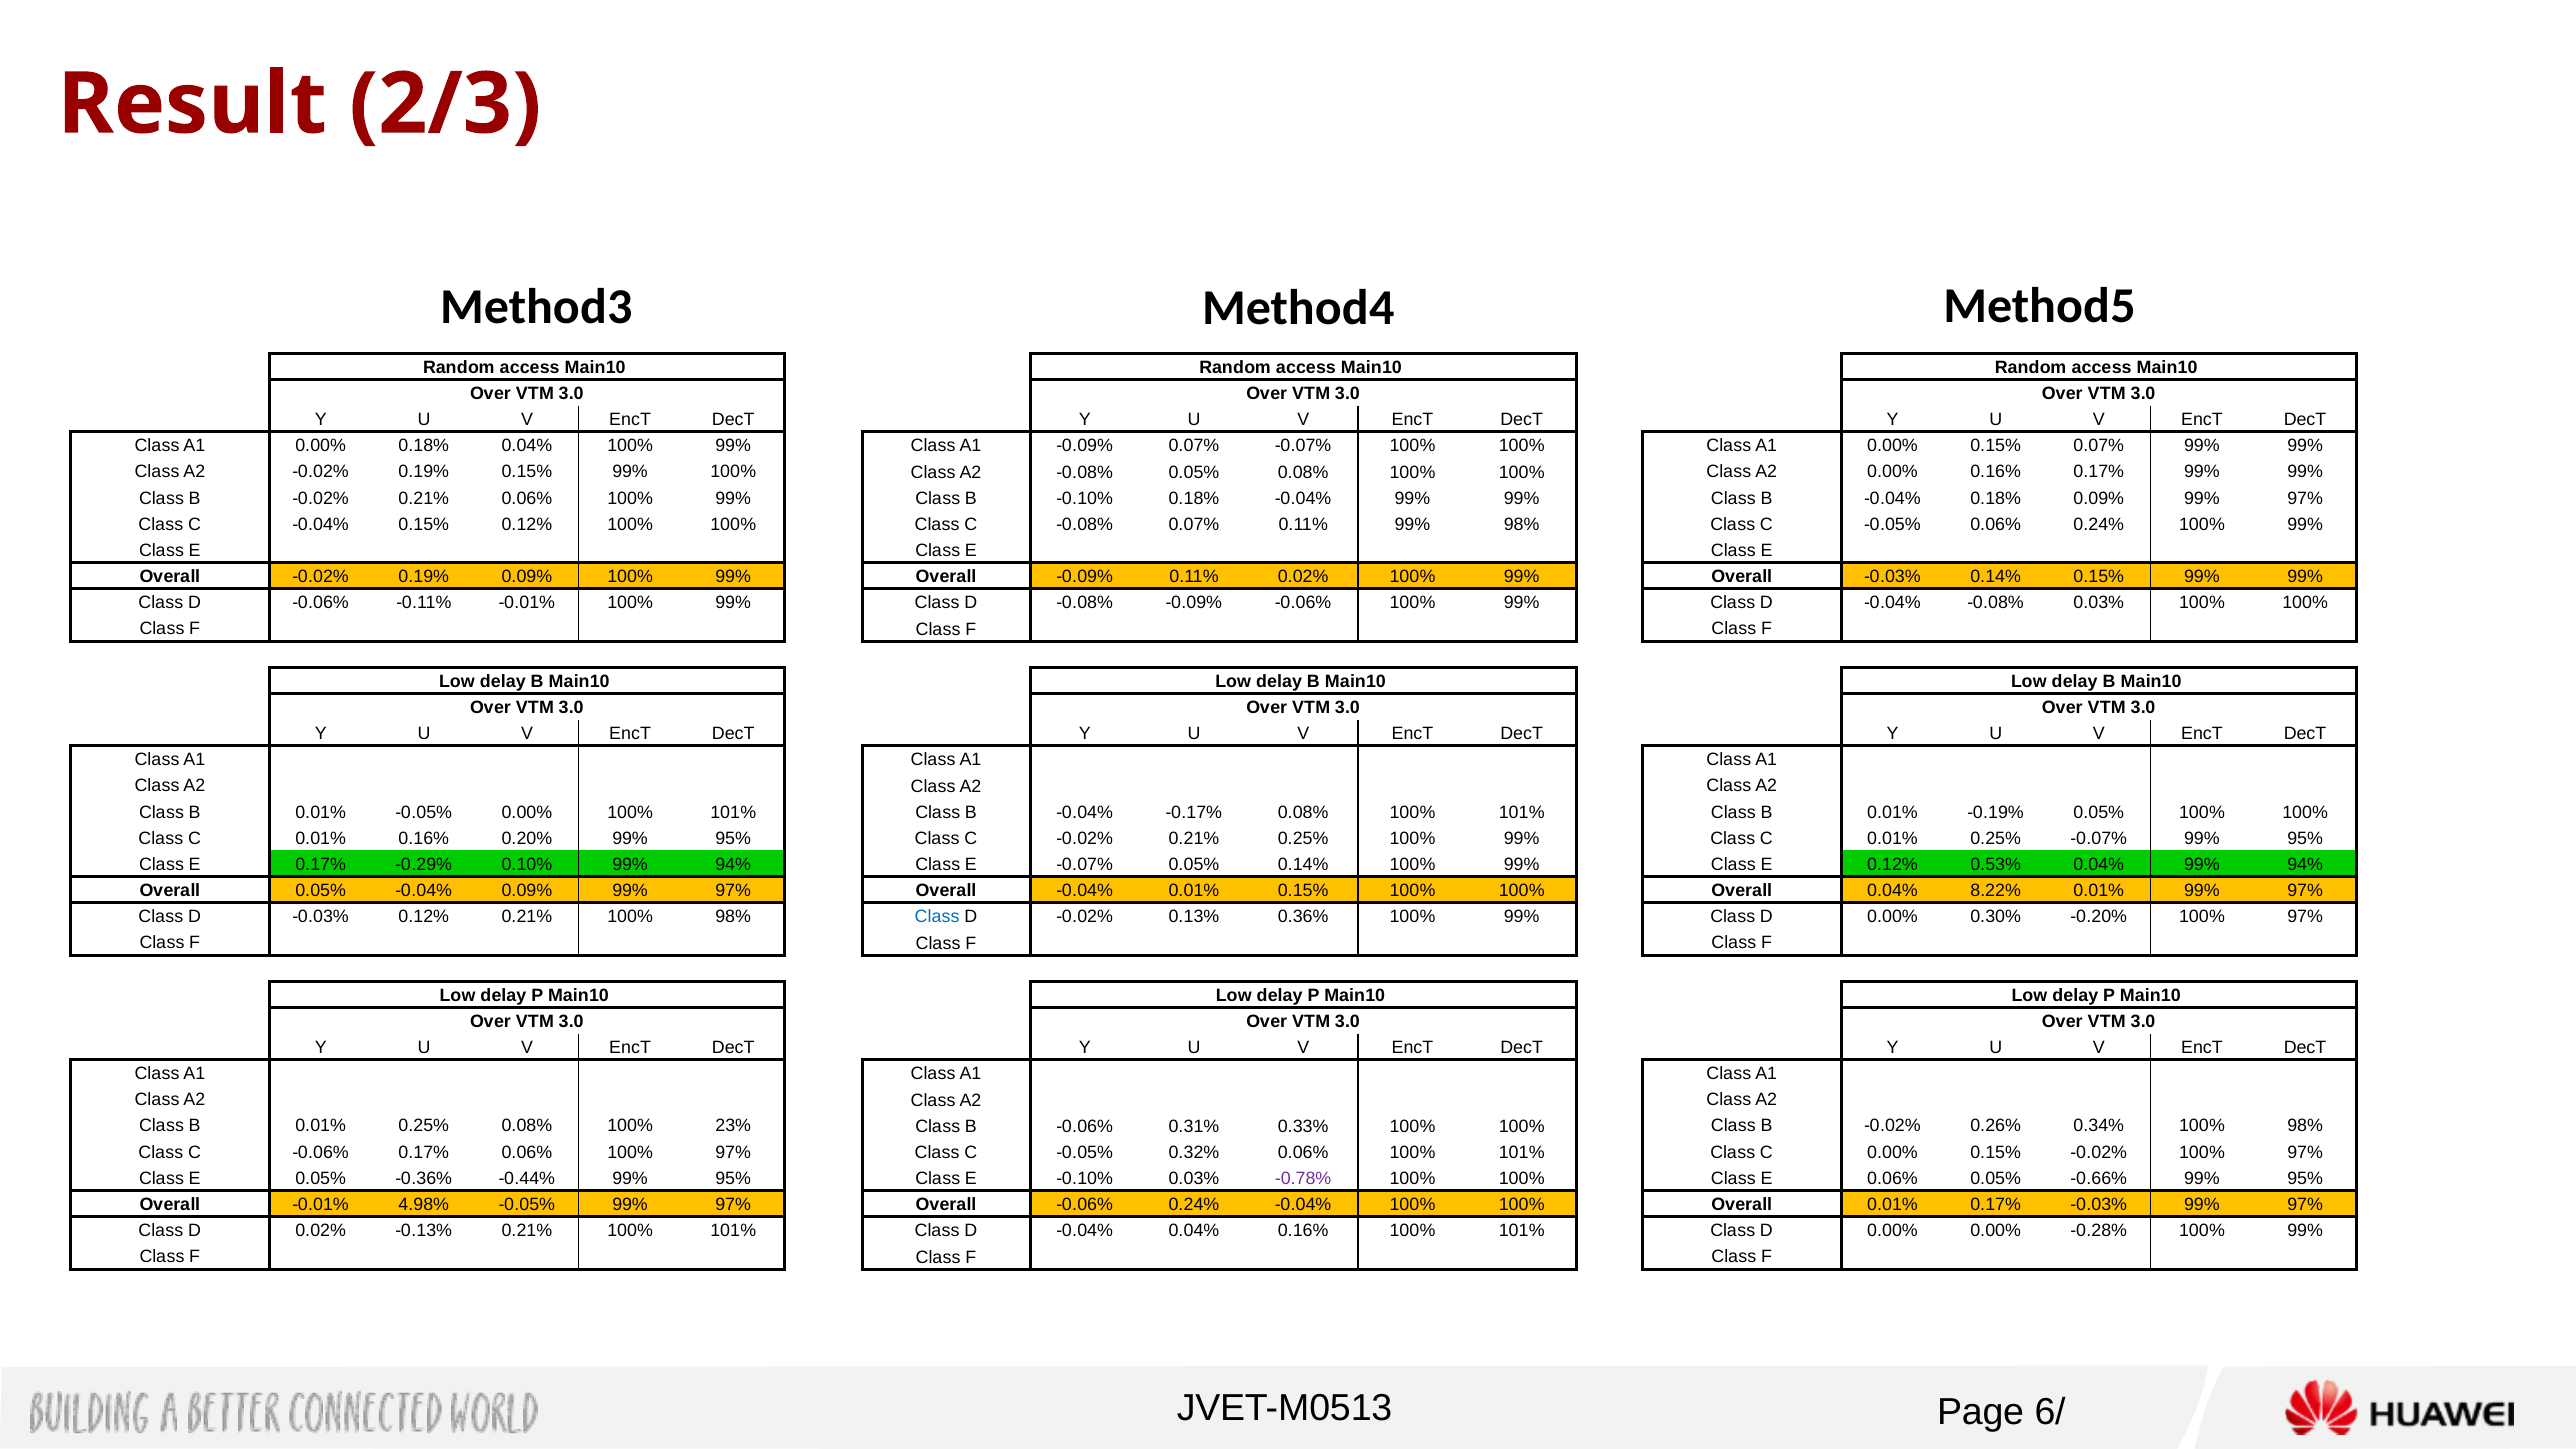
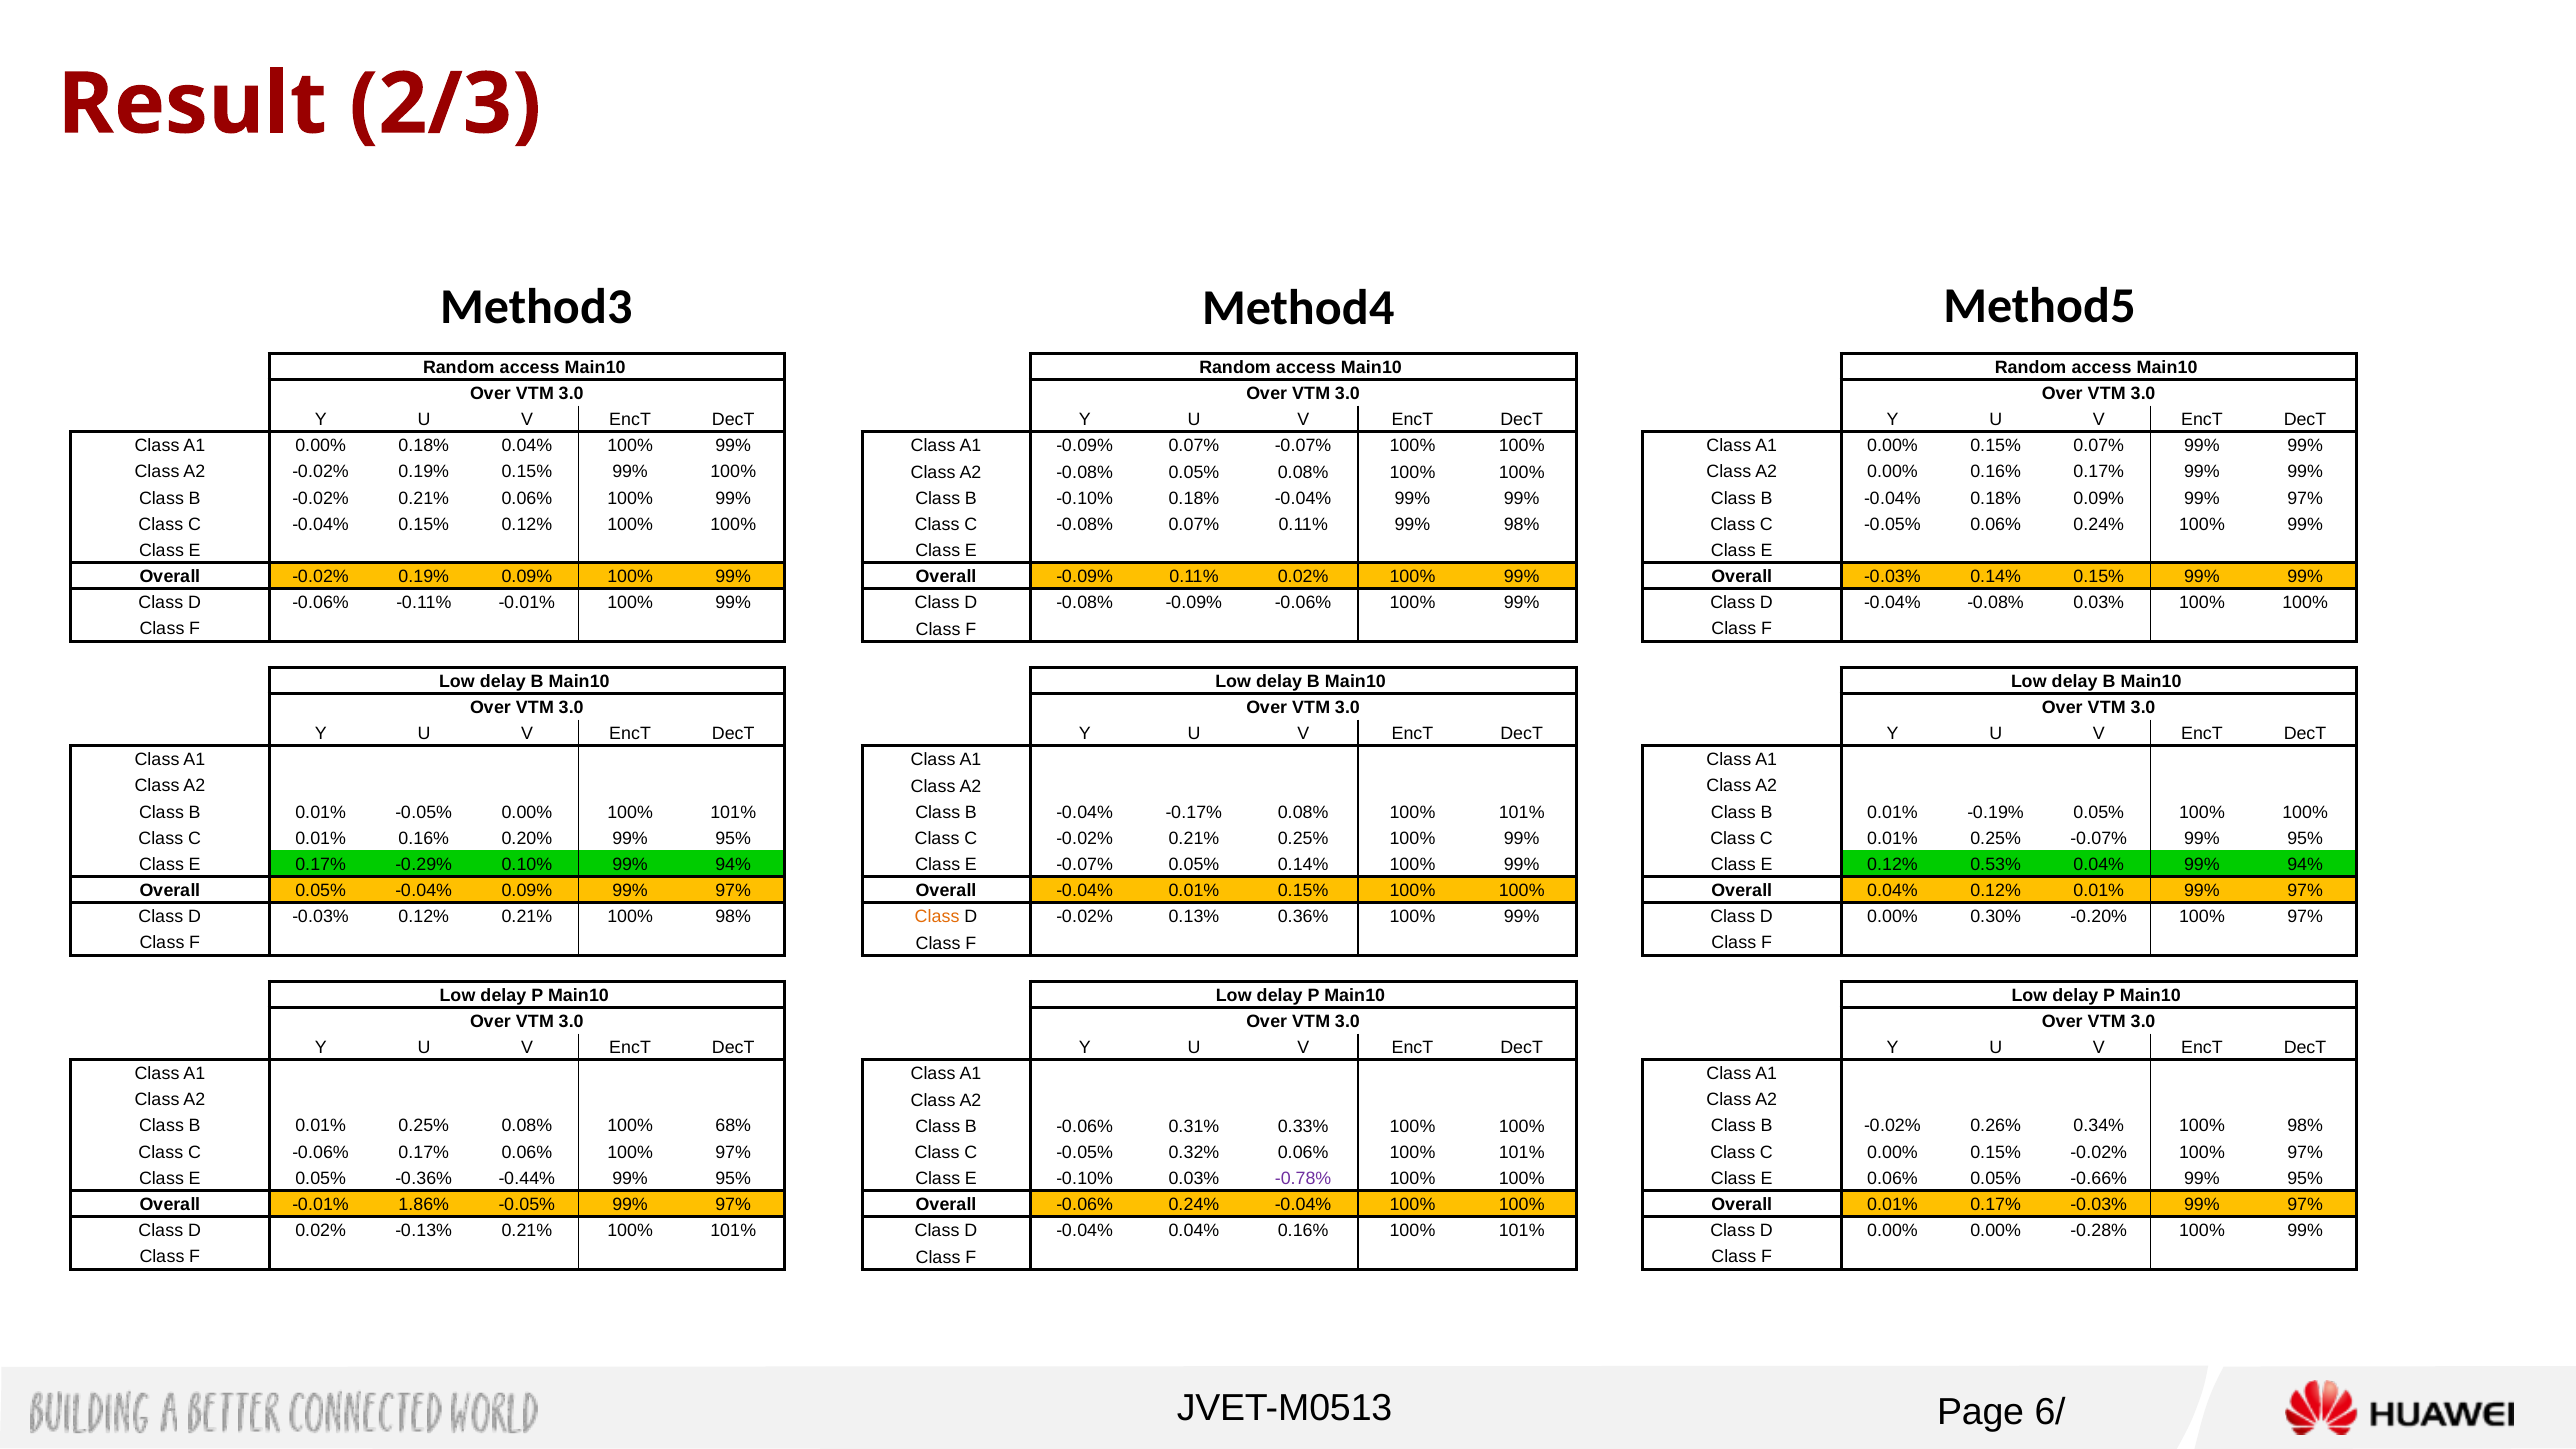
0.04% 8.22%: 8.22% -> 0.12% (1996, 891)
Class colour: blue -> orange (937, 917)
23%: 23% -> 68% (733, 1126)
4.98%: 4.98% -> 1.86% (424, 1205)
